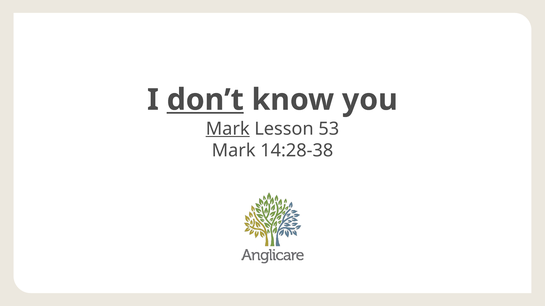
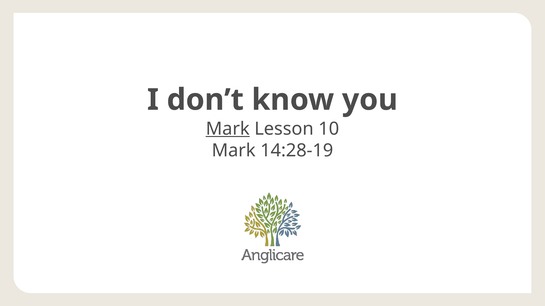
don’t underline: present -> none (205, 100)
53: 53 -> 10 (329, 129)
14:28-38: 14:28-38 -> 14:28-19 (297, 151)
